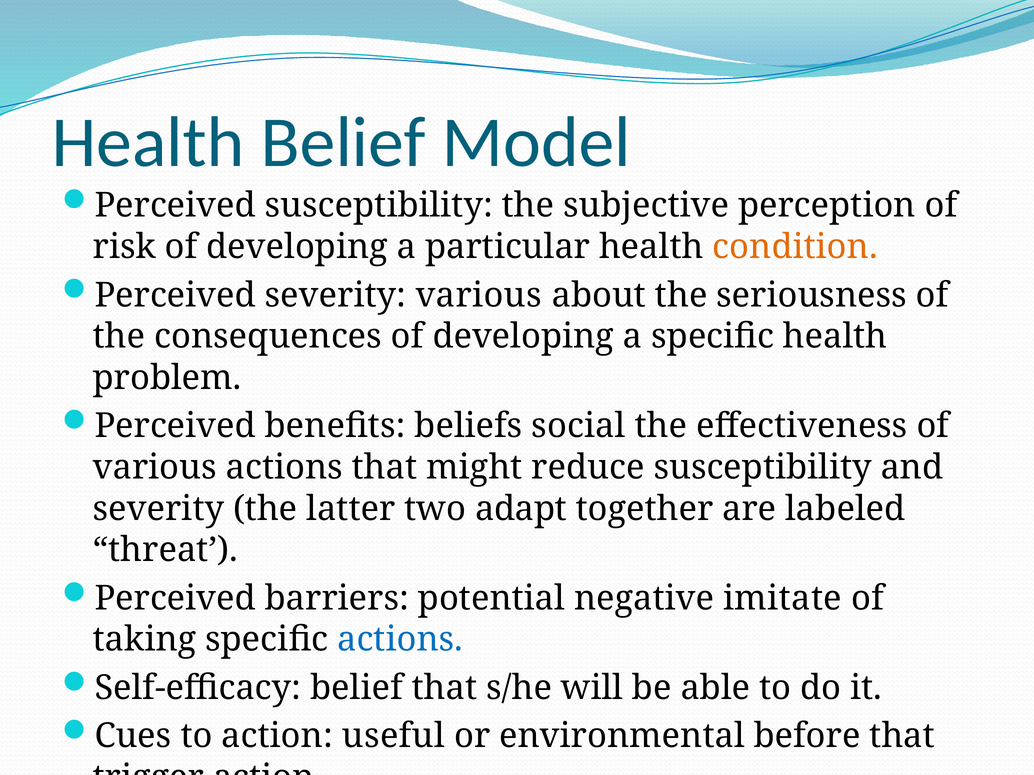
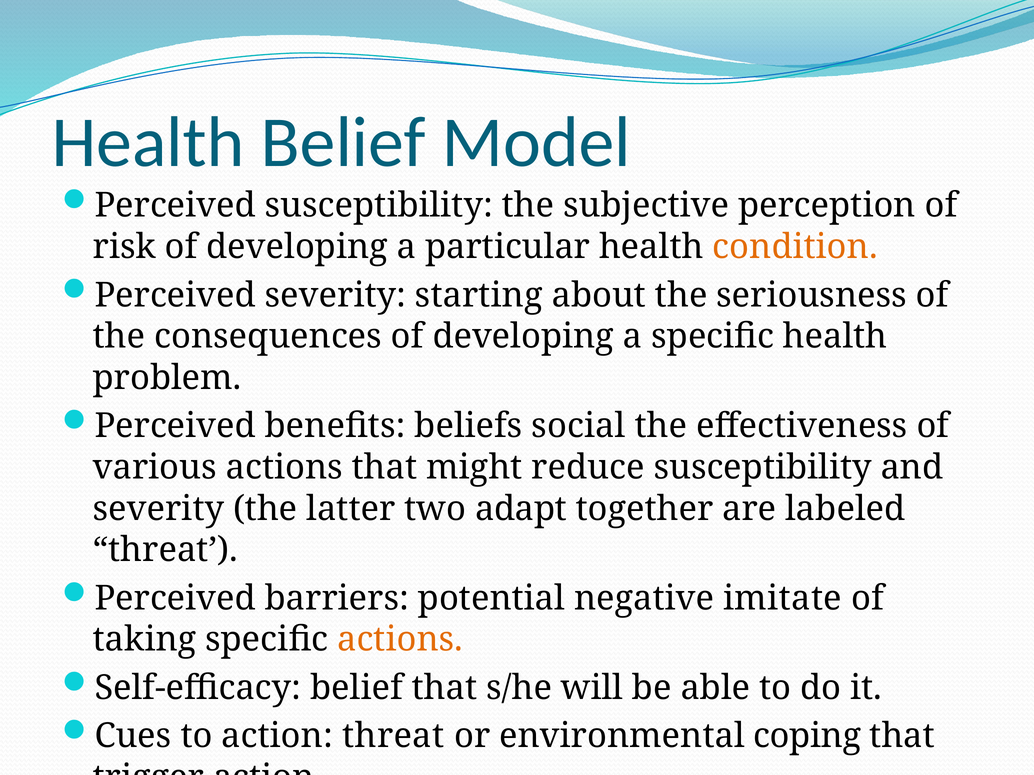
severity various: various -> starting (479, 295)
actions colour: blue -> orange (400, 640)
action useful: useful -> threat (393, 736)
before: before -> coping (807, 736)
